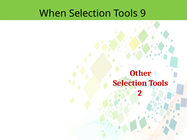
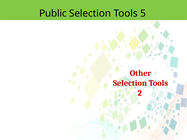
When: When -> Public (53, 13)
9: 9 -> 5 (143, 13)
